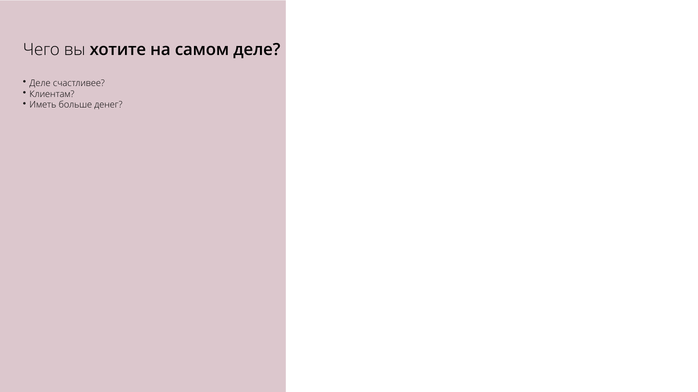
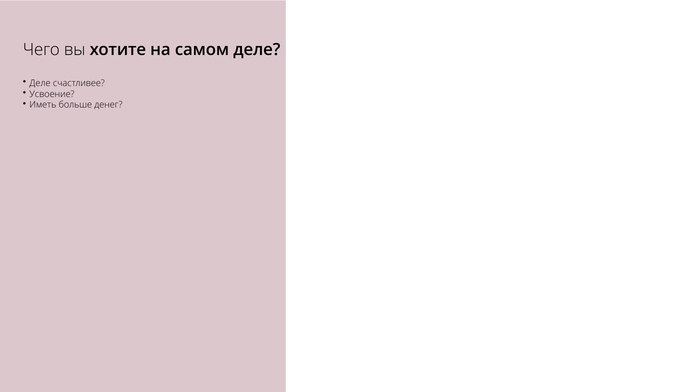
Клиентам: Клиентам -> Усвоение (52, 94)
